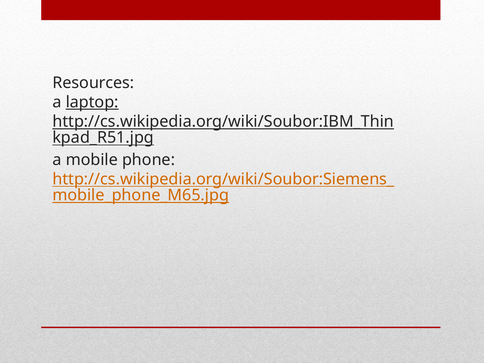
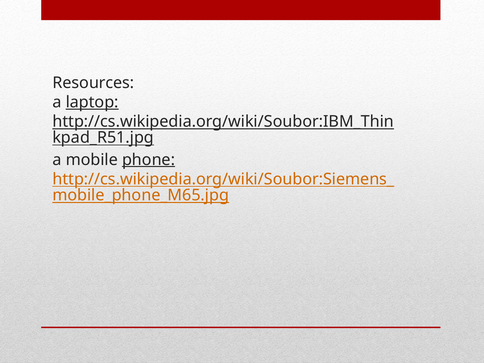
phone underline: none -> present (149, 160)
